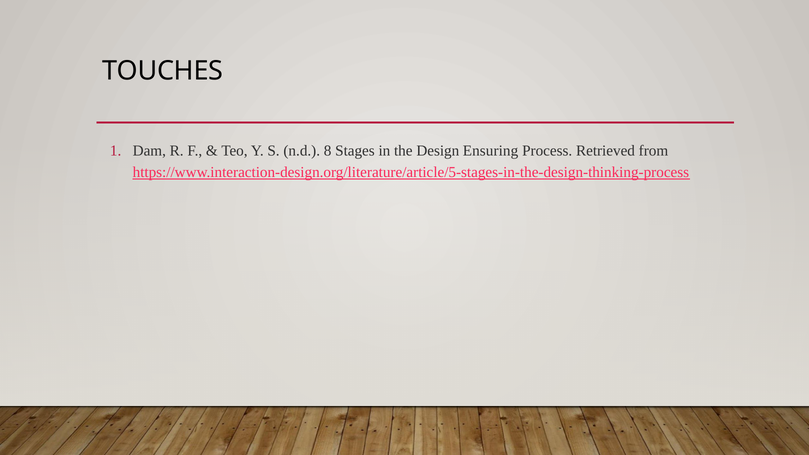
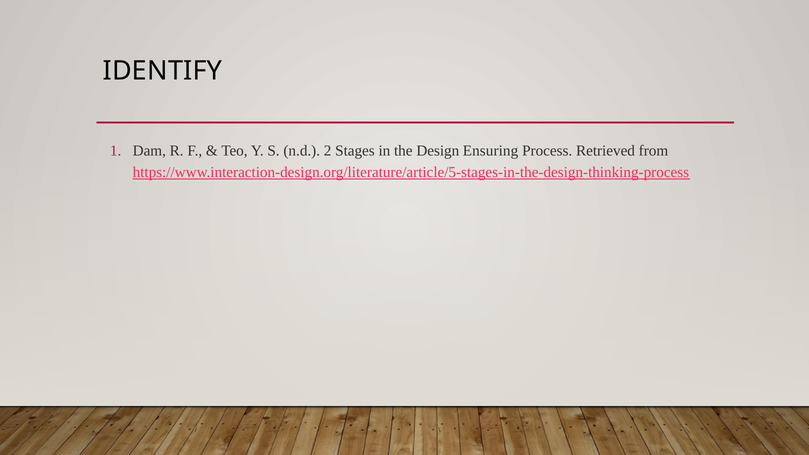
TOUCHES: TOUCHES -> IDENTIFY (162, 71)
8: 8 -> 2 (328, 151)
